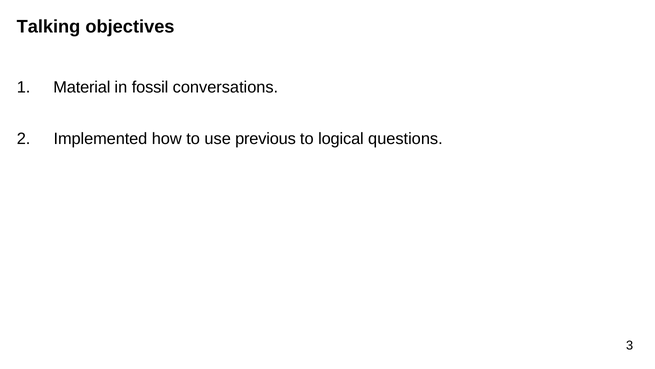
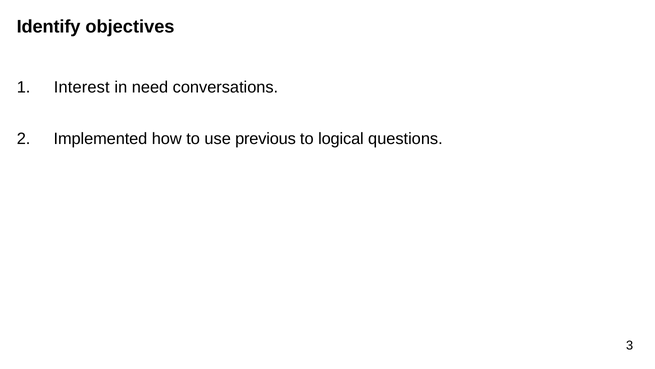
Talking: Talking -> Identify (49, 26)
Material: Material -> Interest (82, 87)
fossil: fossil -> need (150, 87)
